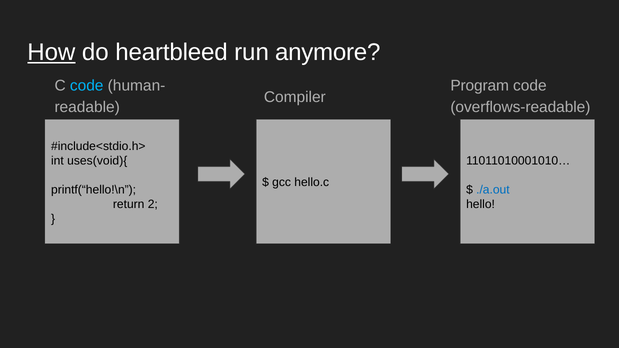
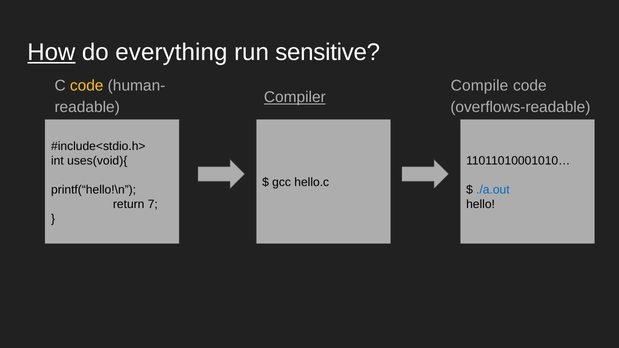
heartbleed: heartbleed -> everything (171, 52)
anymore: anymore -> sensitive (328, 52)
code colour: light blue -> yellow (87, 86)
Program: Program -> Compile (480, 86)
Compiler underline: none -> present (295, 97)
2: 2 -> 7 (153, 204)
